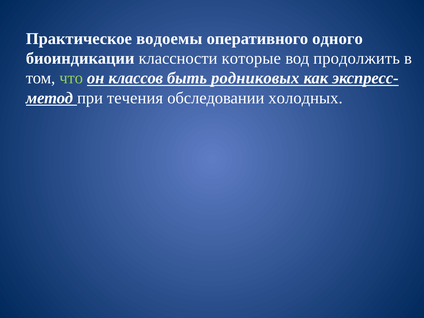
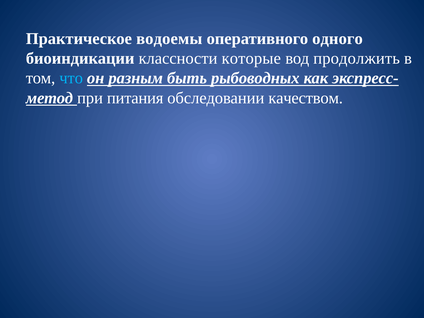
что colour: light green -> light blue (71, 78)
классов: классов -> разным (136, 78)
родниковых: родниковых -> рыбоводных (255, 78)
течения: течения -> питания (135, 98)
холодных: холодных -> качеством (306, 98)
